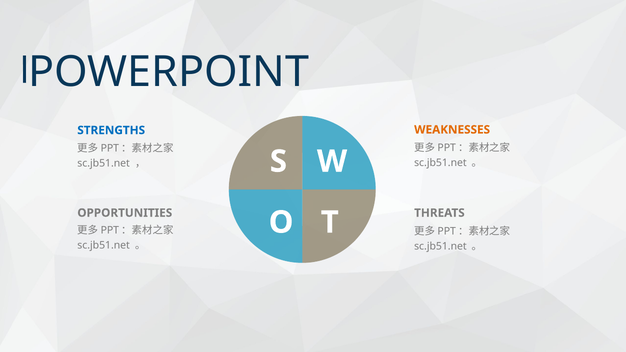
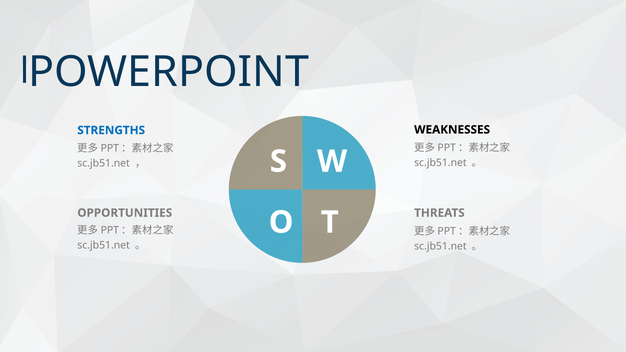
WEAKNESSES colour: orange -> black (452, 130)
